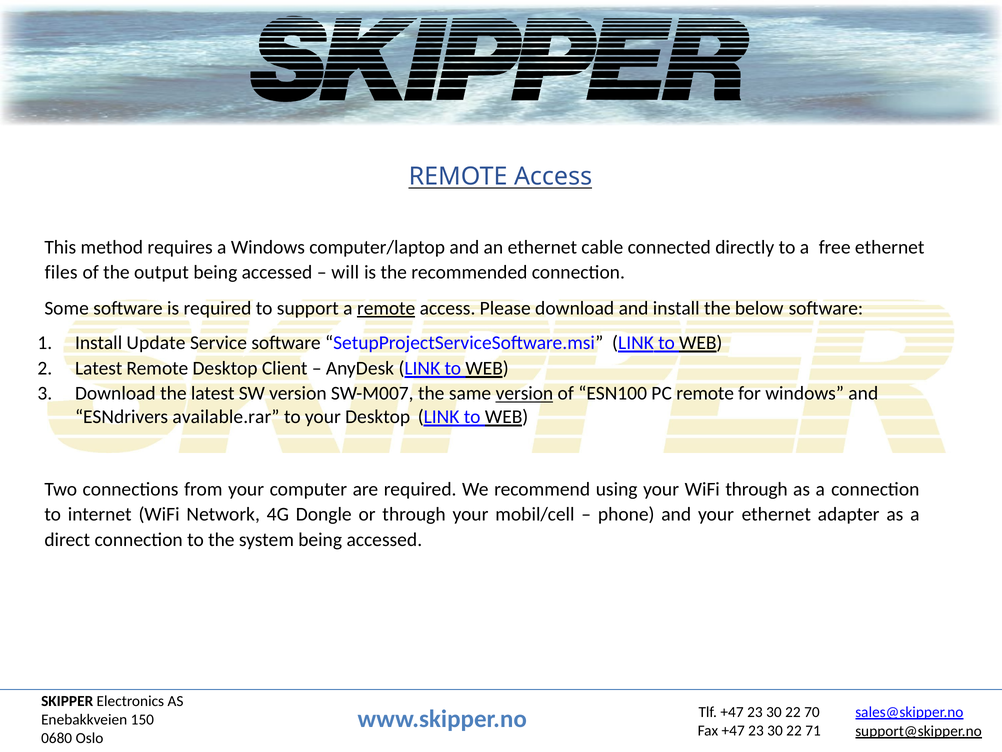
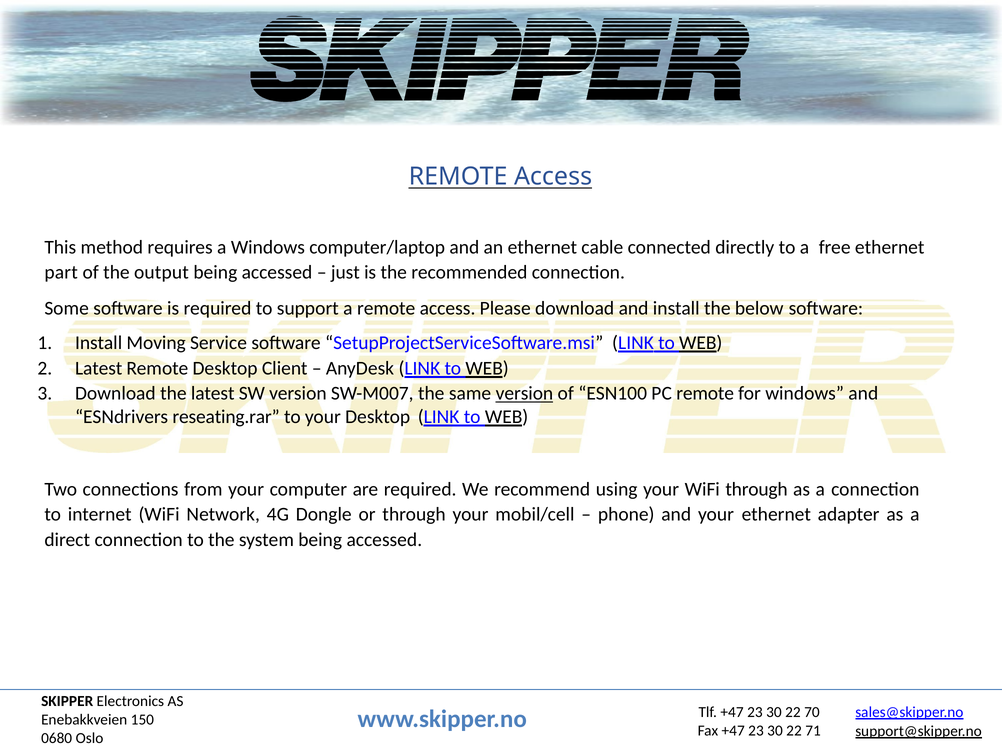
files: files -> part (61, 272)
will: will -> just (345, 272)
remote underline: present -> none (386, 308)
Update: Update -> Moving (156, 343)
available.rar: available.rar -> reseating.rar (226, 417)
